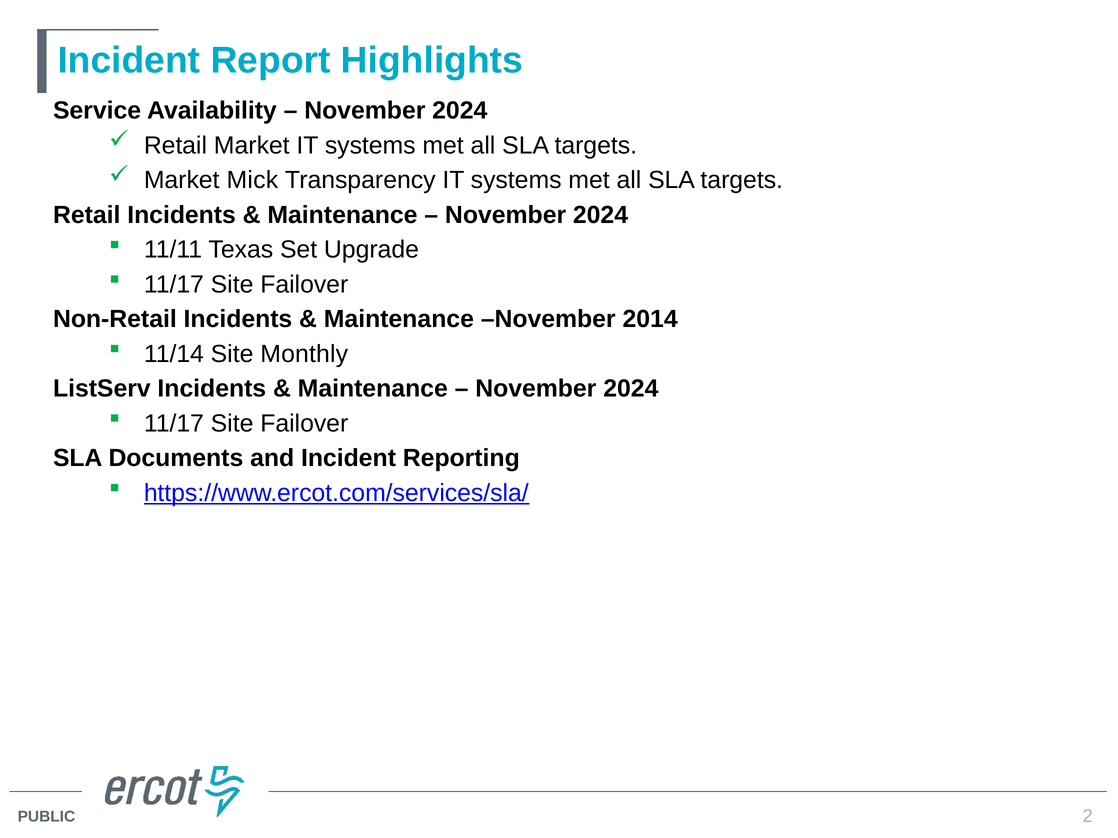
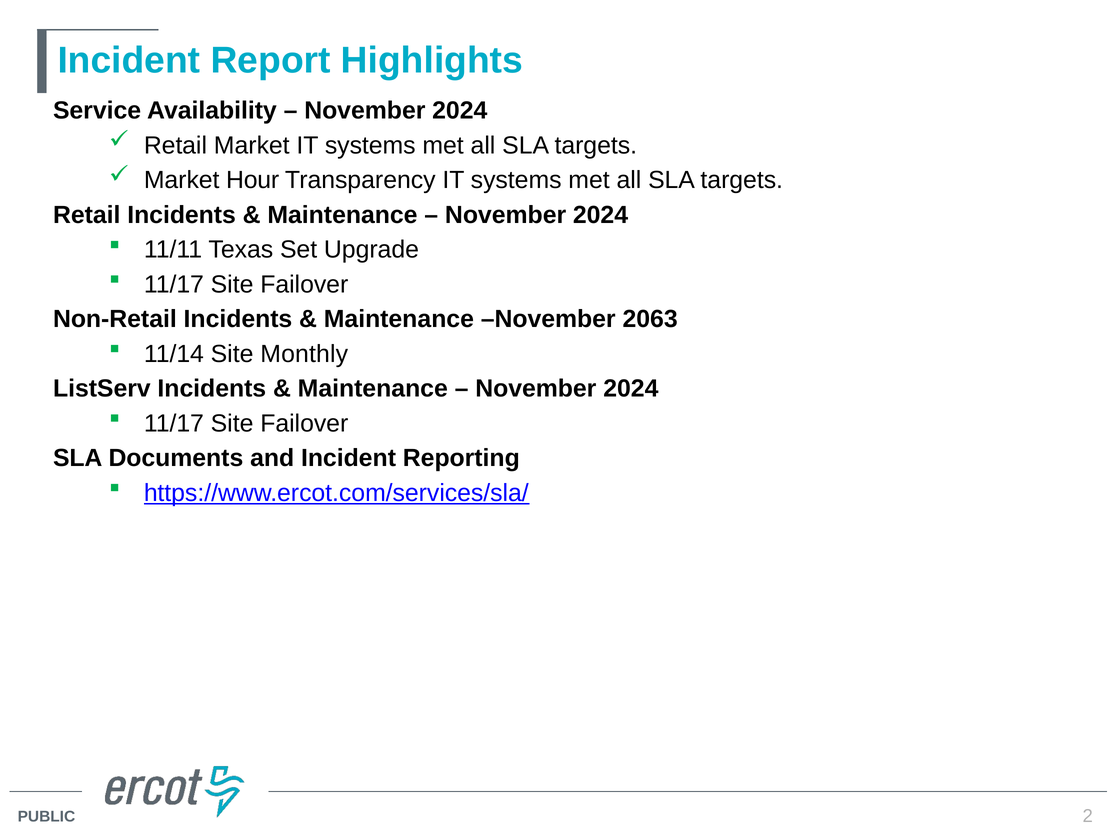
Mick: Mick -> Hour (253, 180)
2014: 2014 -> 2063 (650, 319)
